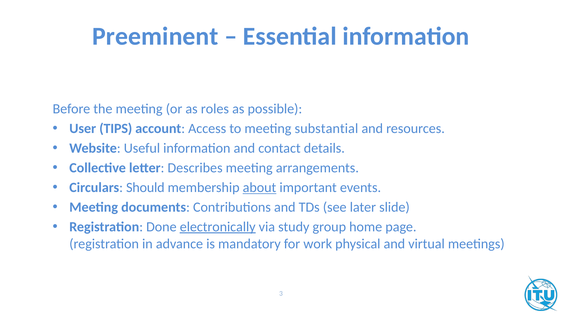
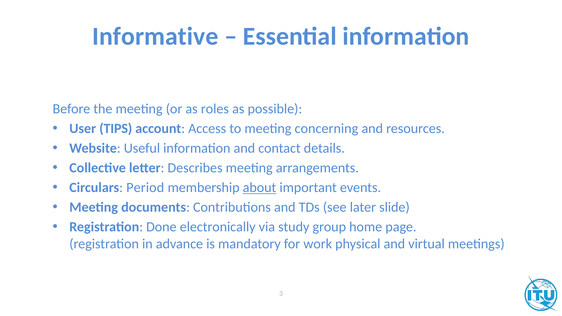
Preeminent: Preeminent -> Informative (155, 36)
substantial: substantial -> concerning (326, 129)
Should: Should -> Period (145, 188)
electronically underline: present -> none (218, 227)
